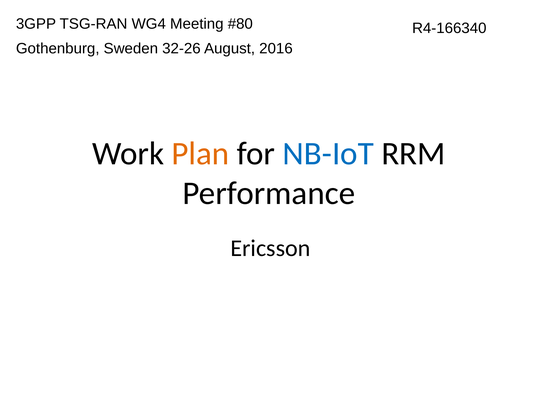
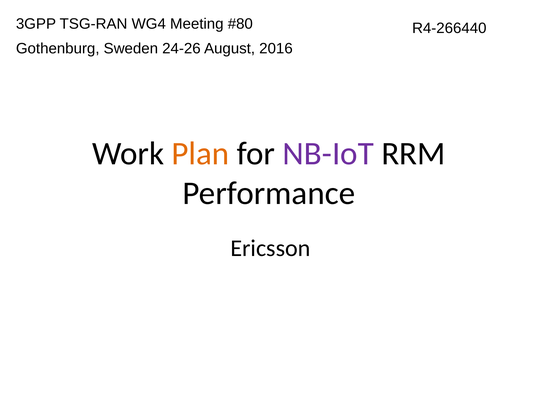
R4-166340: R4-166340 -> R4-266440 (449, 28)
32-26: 32-26 -> 24-26 (181, 49)
NB-IoT colour: blue -> purple (328, 154)
